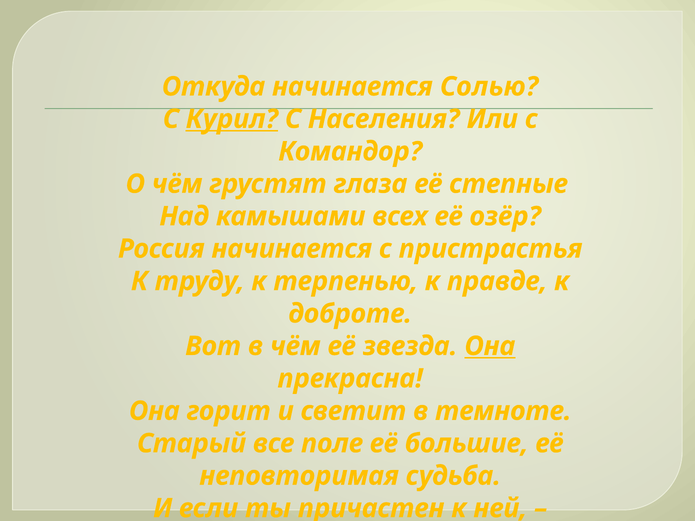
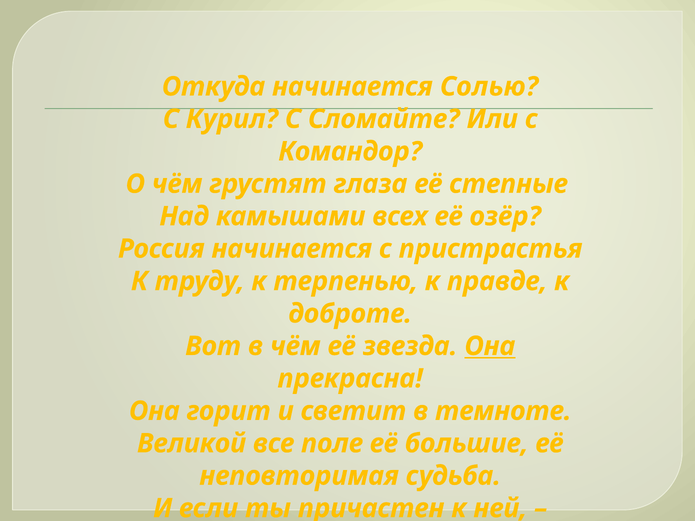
Курил underline: present -> none (232, 119)
Населения: Населения -> Сломайте (384, 119)
Старый: Старый -> Великой (192, 444)
